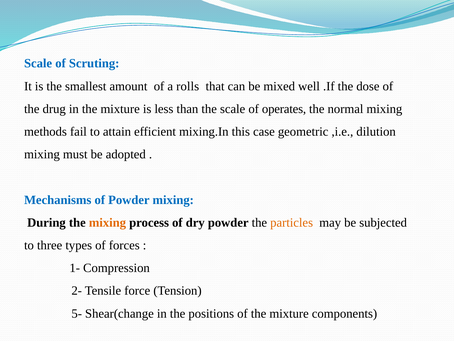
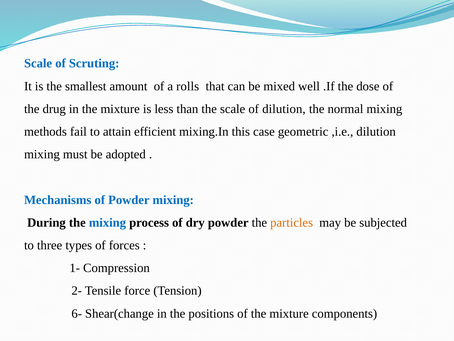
of operates: operates -> dilution (284, 109)
mixing colour: orange -> blue (107, 222)
5-: 5- -> 6- (77, 313)
